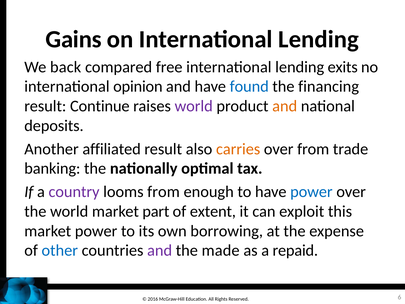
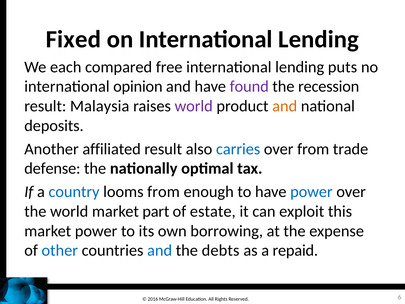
Gains: Gains -> Fixed (73, 39)
back: back -> each (66, 67)
exits: exits -> puts (343, 67)
found colour: blue -> purple (249, 87)
financing: financing -> recession (329, 87)
Continue: Continue -> Malaysia (100, 106)
carries colour: orange -> blue (238, 149)
banking: banking -> defense (52, 168)
country colour: purple -> blue (74, 192)
extent: extent -> estate (213, 211)
and colour: purple -> blue (160, 250)
made: made -> debts (221, 250)
